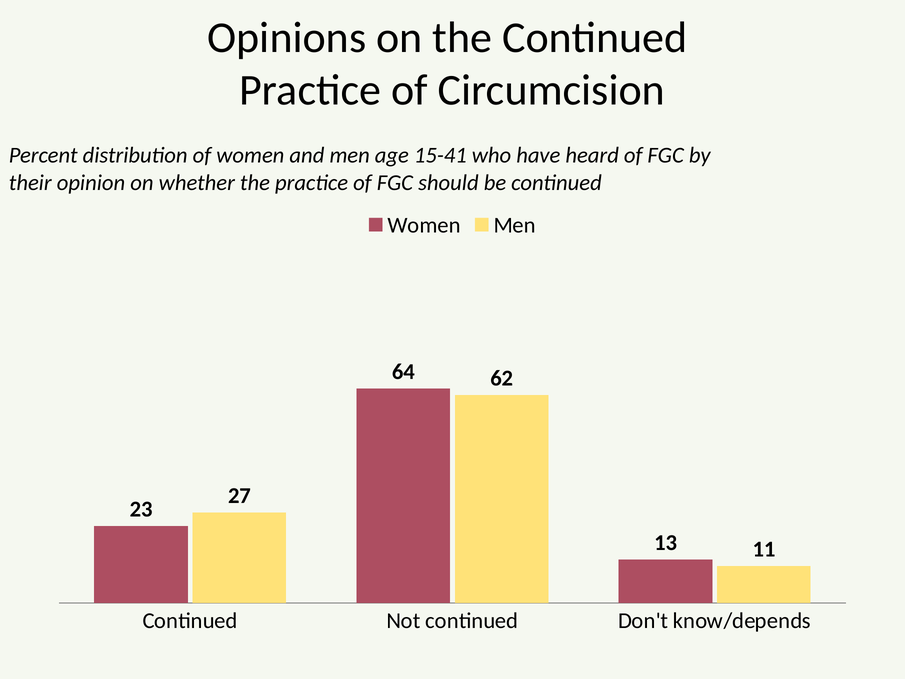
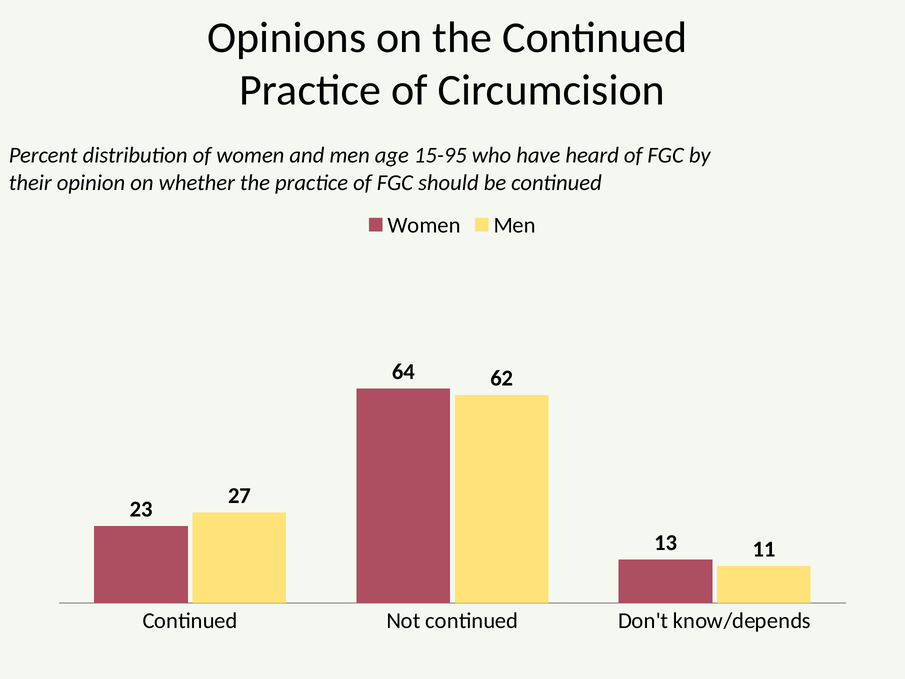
15-41: 15-41 -> 15-95 (440, 155)
